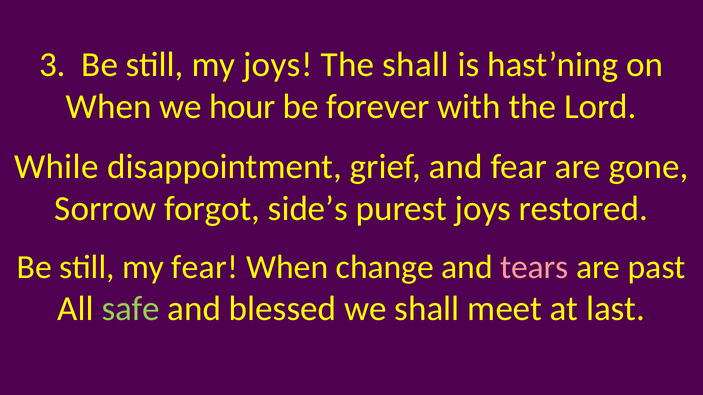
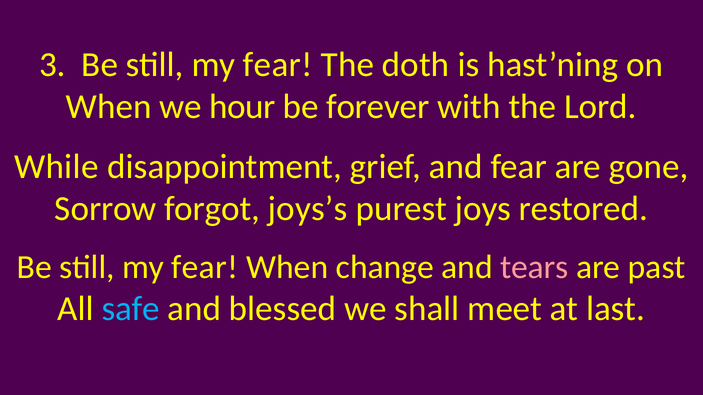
joys: joys -> fear (278, 65)
The shall: shall -> doth (416, 65)
side’s: side’s -> joys’s (308, 209)
safe colour: light green -> light blue (131, 309)
